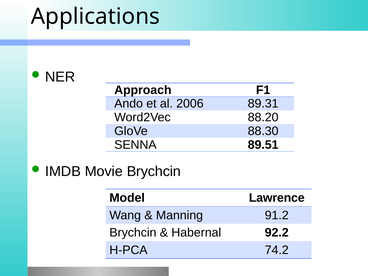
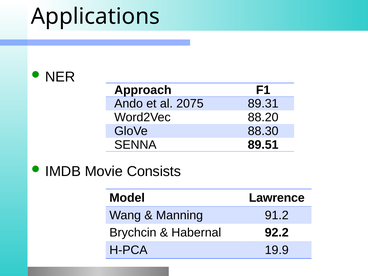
2006: 2006 -> 2075 (190, 104)
Movie Brychcin: Brychcin -> Consists (154, 172)
74.2: 74.2 -> 19.9 (277, 250)
